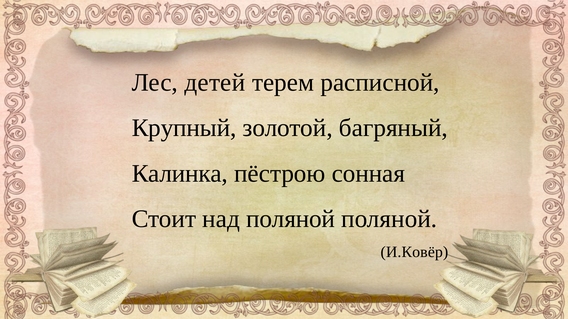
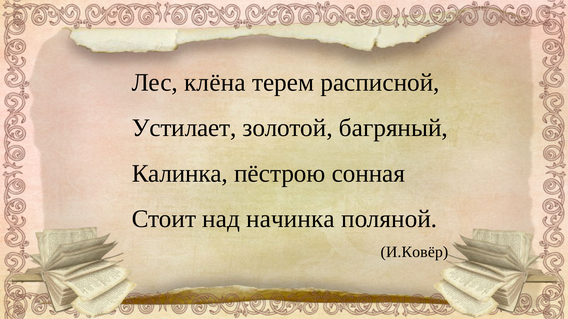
детей: детей -> клёна (215, 83)
Крупный: Крупный -> Устилает (184, 128)
над поляной: поляной -> начинка (290, 219)
